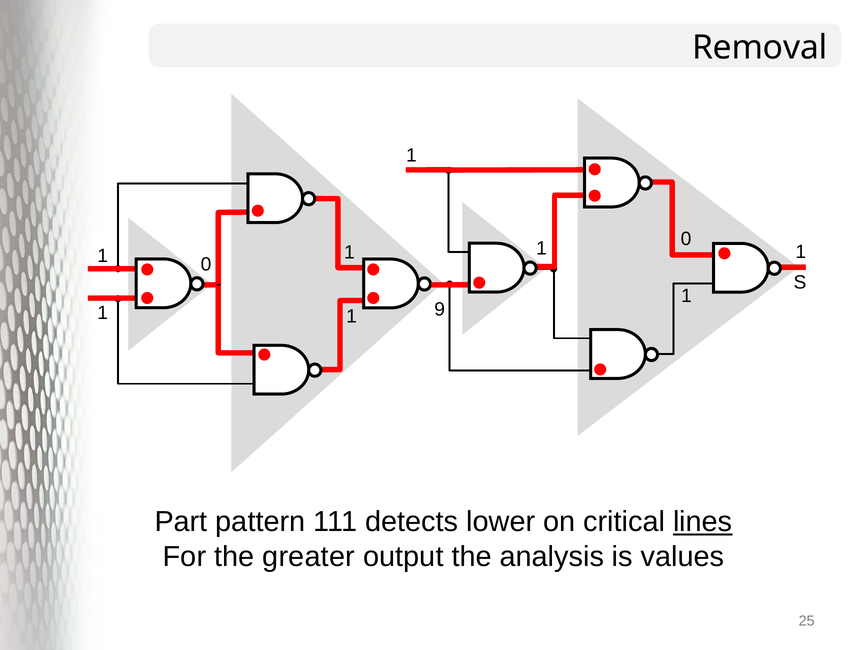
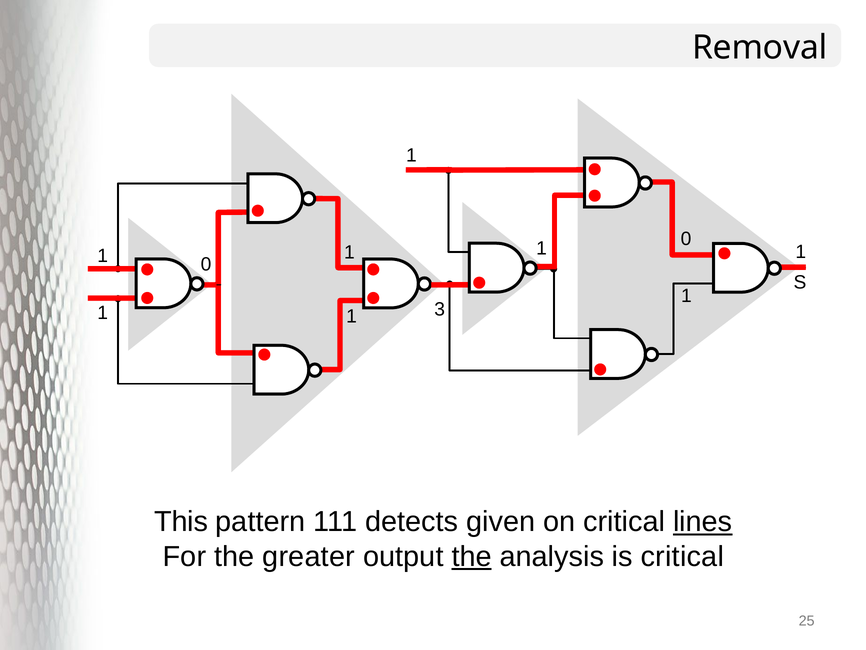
9: 9 -> 3 (440, 309)
Part: Part -> This (181, 522)
lower: lower -> given (501, 522)
the underline: none -> present (472, 556)
is values: values -> critical (682, 556)
